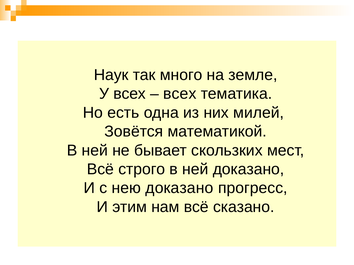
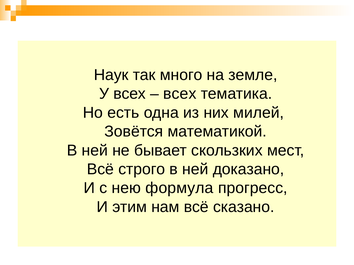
нею доказано: доказано -> формула (179, 188)
